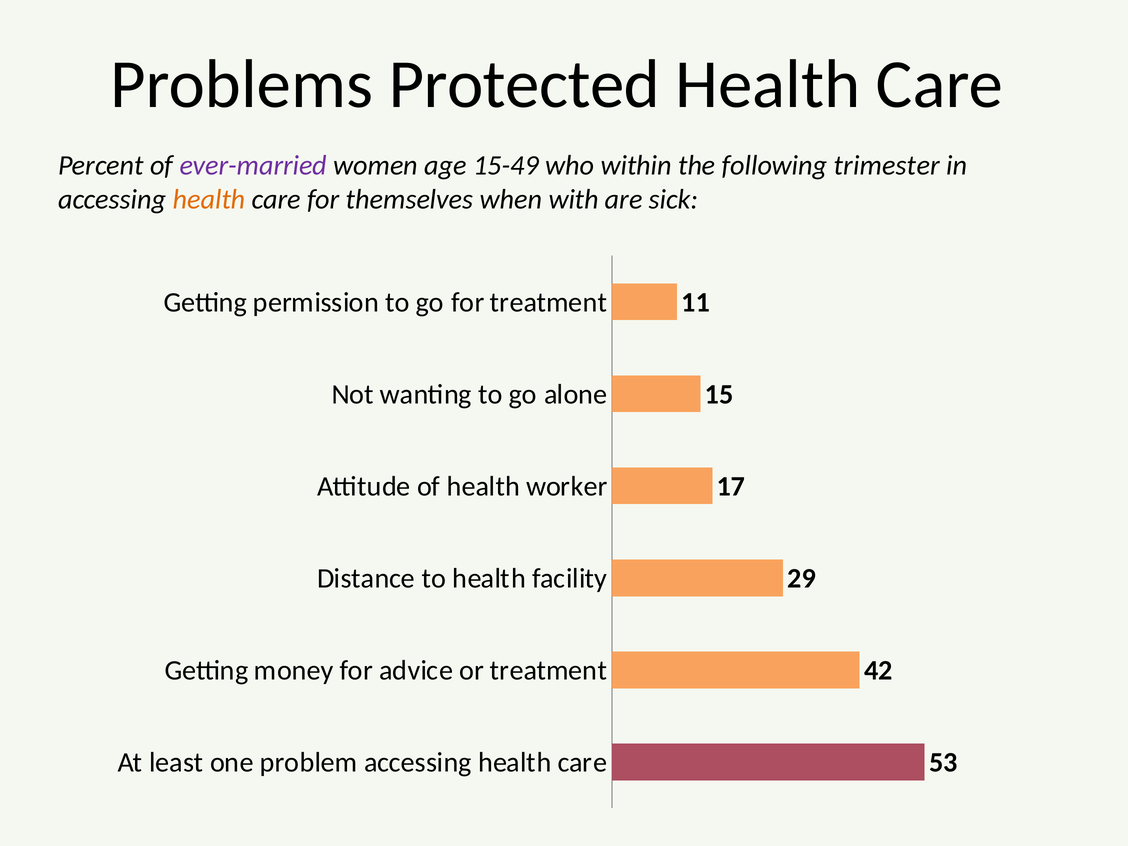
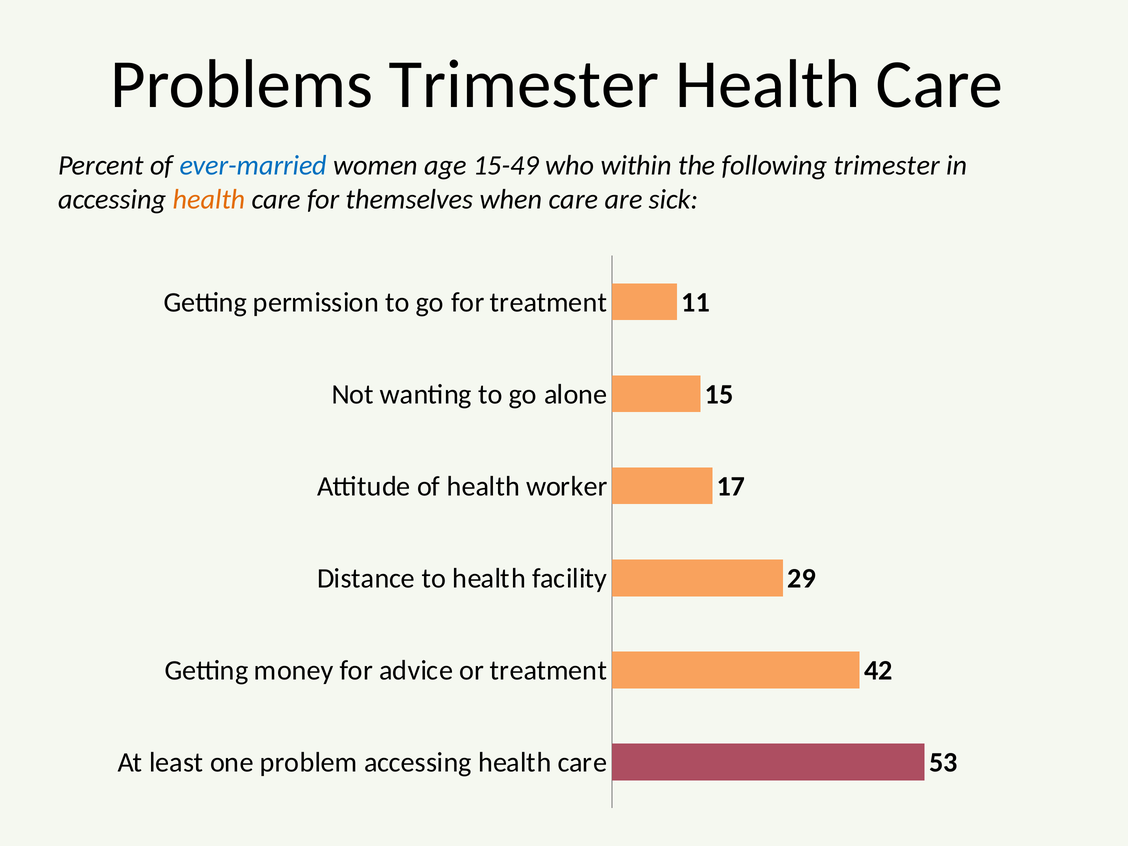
Problems Protected: Protected -> Trimester (524, 85)
ever-married colour: purple -> blue (253, 165)
when with: with -> care (573, 199)
